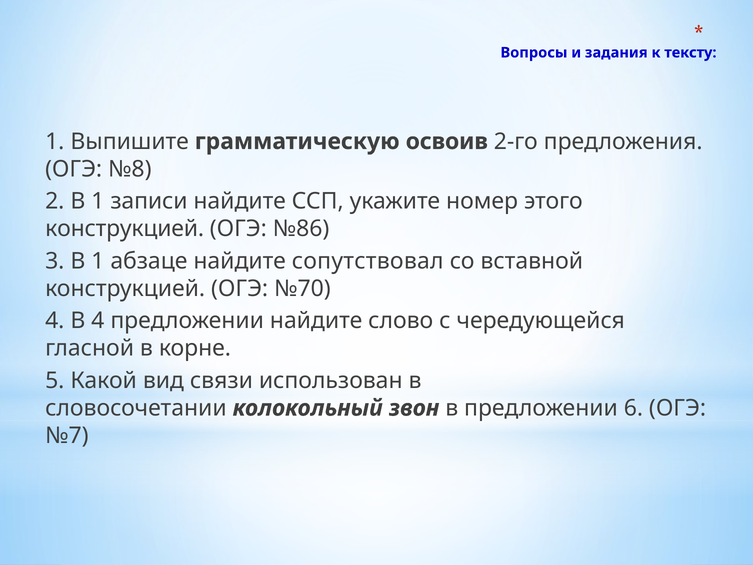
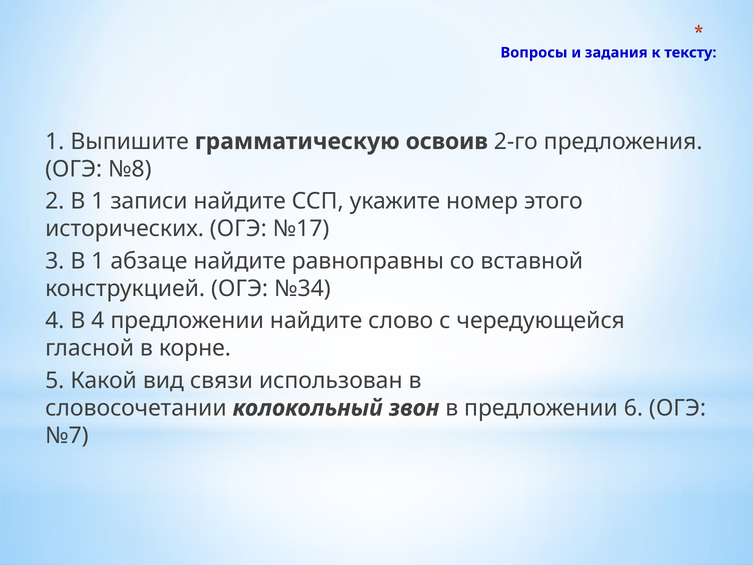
конструкцией: конструкцией -> исторических (125, 229)
№86: №86 -> №17 (301, 229)
сопутствовал: сопутствовал -> равноправны (368, 261)
№70: №70 -> №34 (302, 288)
